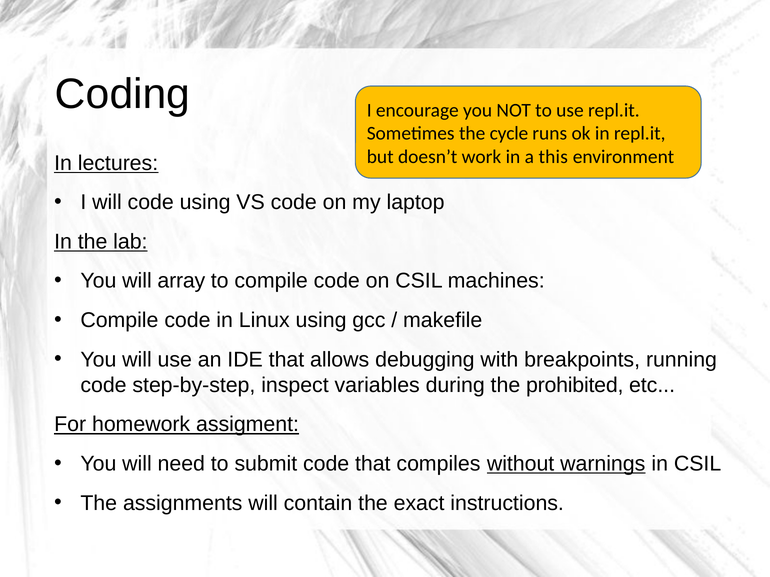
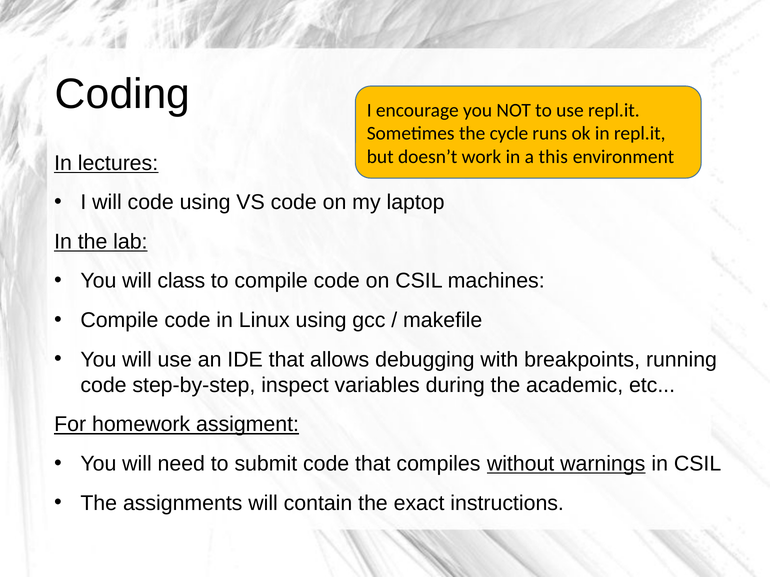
array: array -> class (181, 281)
prohibited: prohibited -> academic (575, 385)
